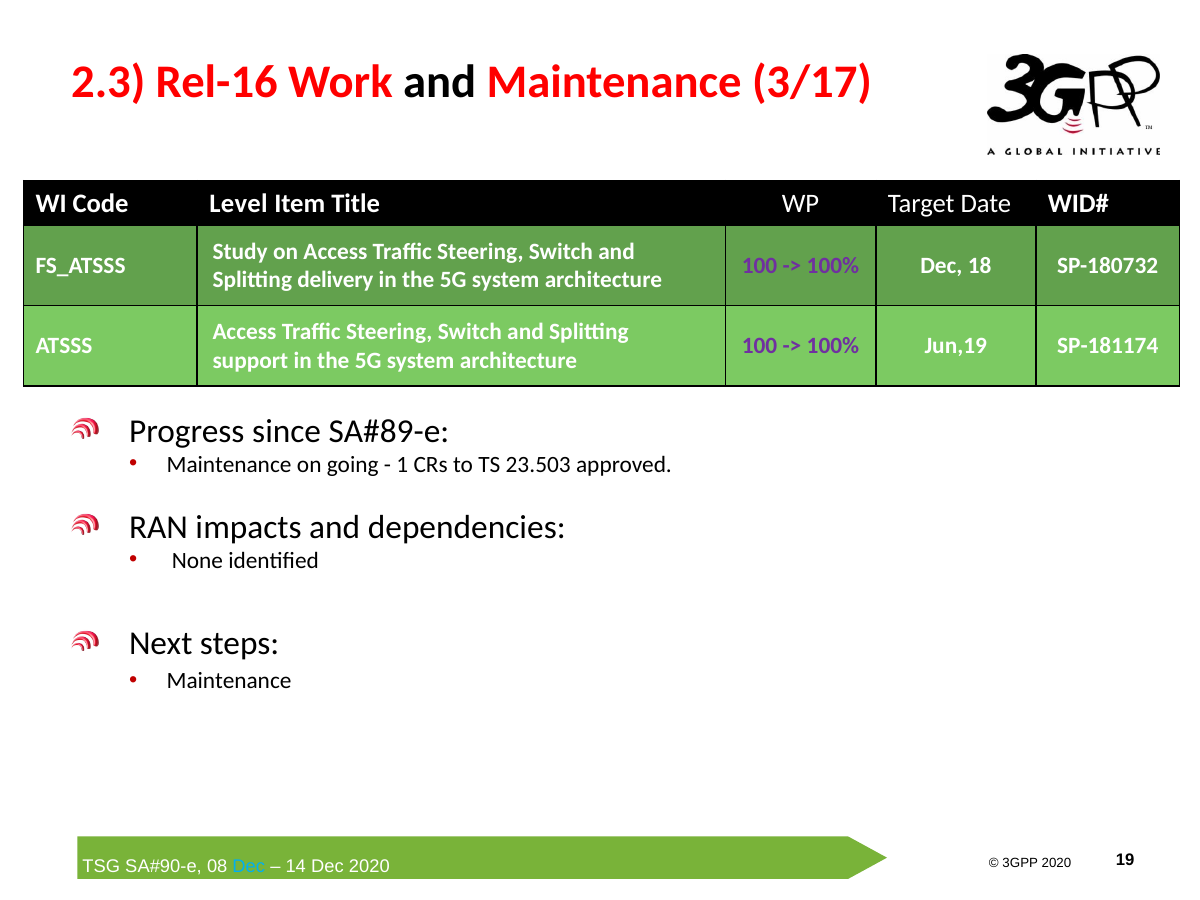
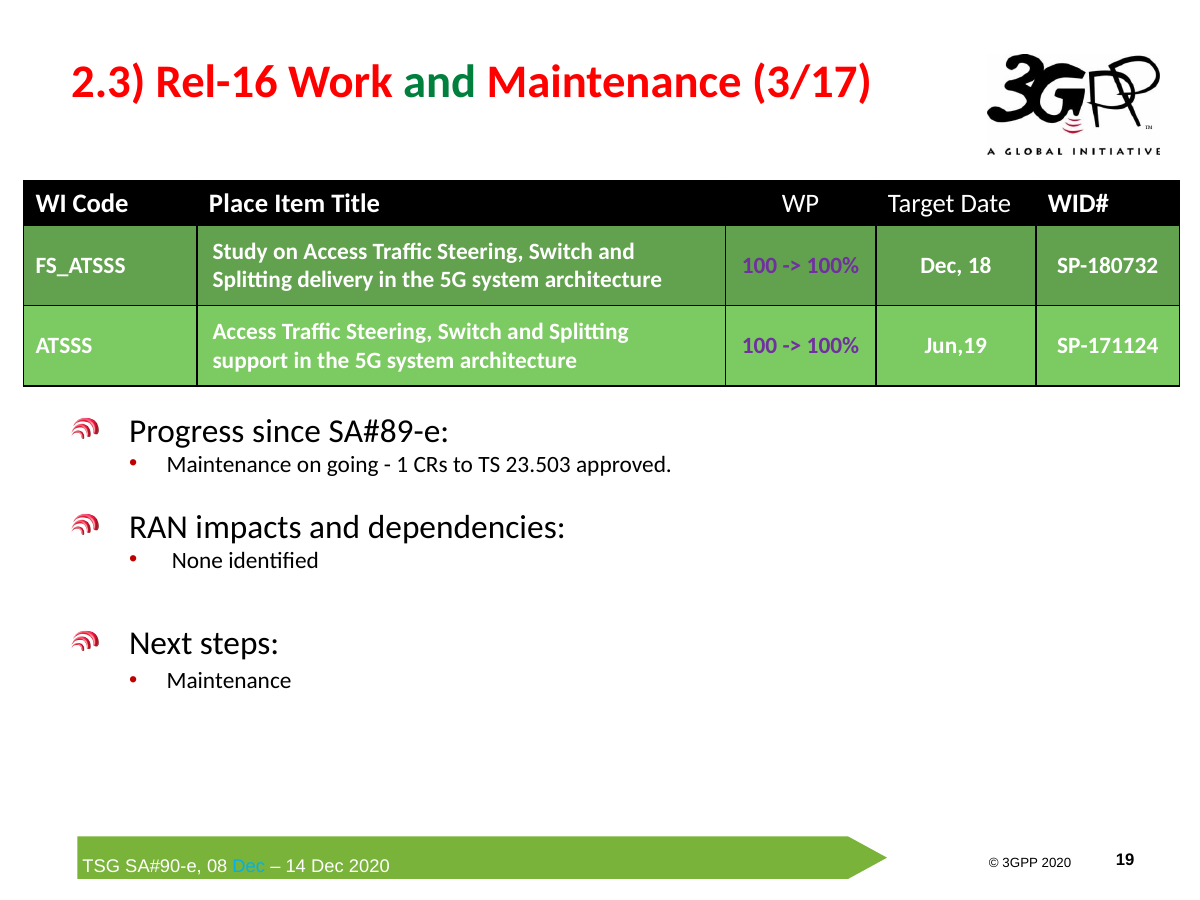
and colour: black -> green (440, 82)
Level: Level -> Place (239, 203)
SP-181174: SP-181174 -> SP-171124 (1108, 346)
